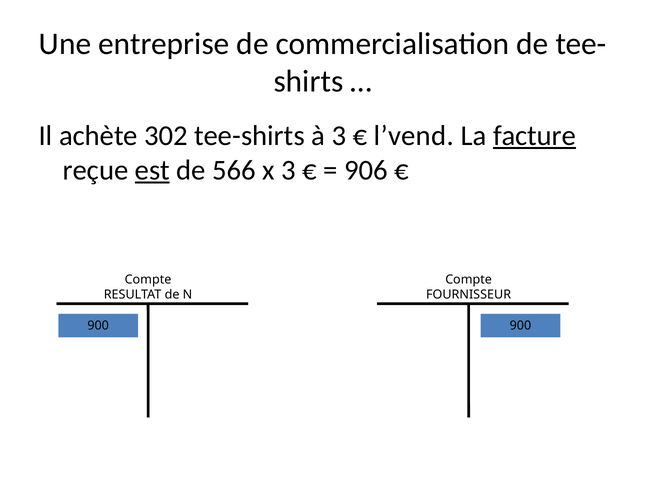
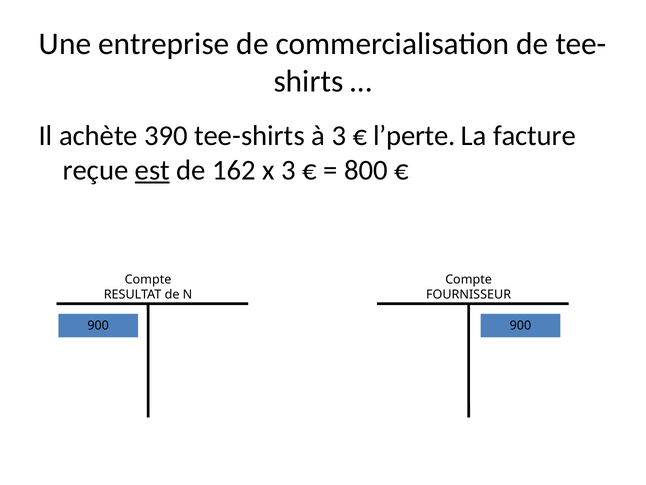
302: 302 -> 390 (166, 136)
l’vend: l’vend -> l’perte (414, 136)
facture underline: present -> none (535, 136)
566: 566 -> 162 (234, 170)
906: 906 -> 800 (366, 170)
